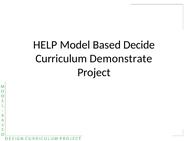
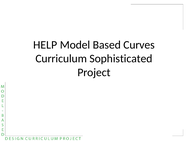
Decide: Decide -> Curves (139, 45)
Demonstrate: Demonstrate -> Sophisticated (121, 59)
